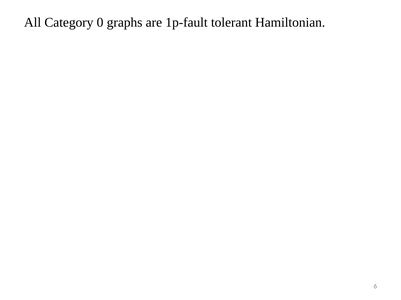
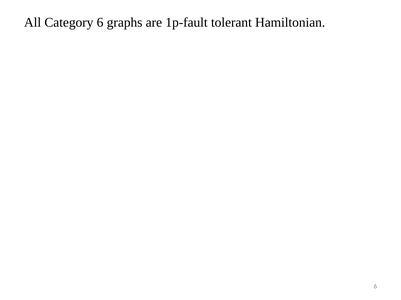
Category 0: 0 -> 6 (100, 22)
